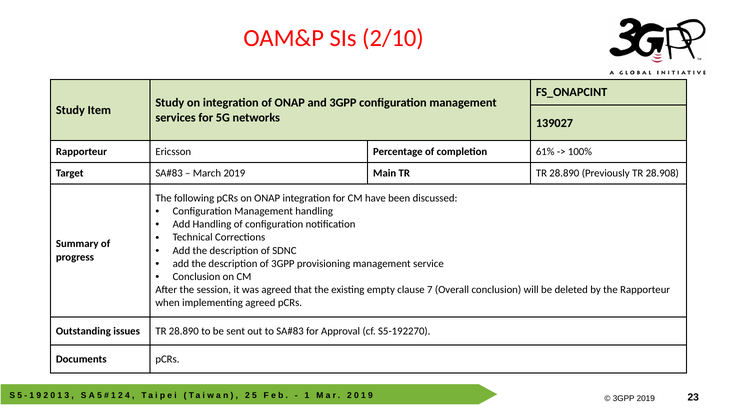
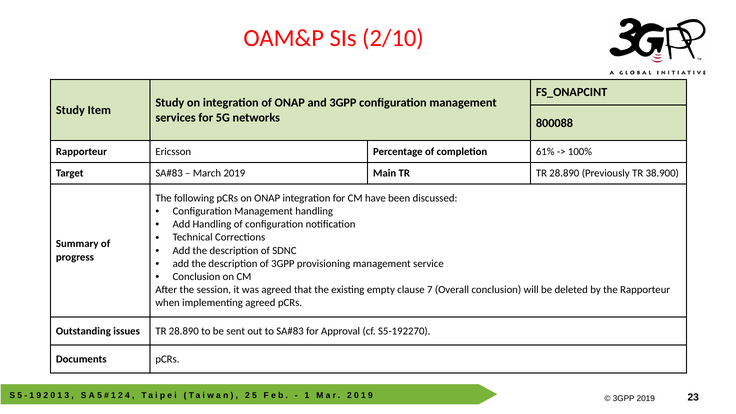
139027: 139027 -> 800088 (554, 123)
28.908: 28.908 -> 38.900 (662, 173)
